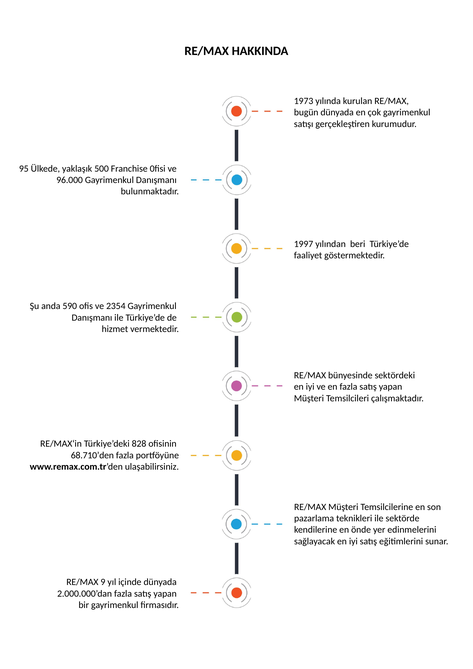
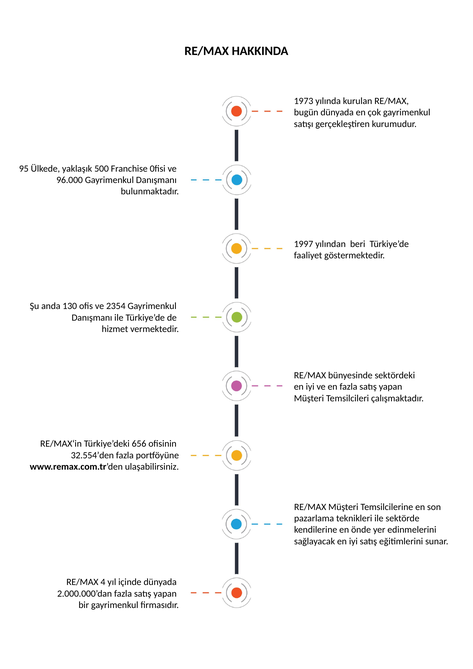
590: 590 -> 130 (70, 306)
828: 828 -> 656 (139, 444)
68.710’den: 68.710’den -> 32.554’den (92, 455)
9: 9 -> 4 (103, 582)
